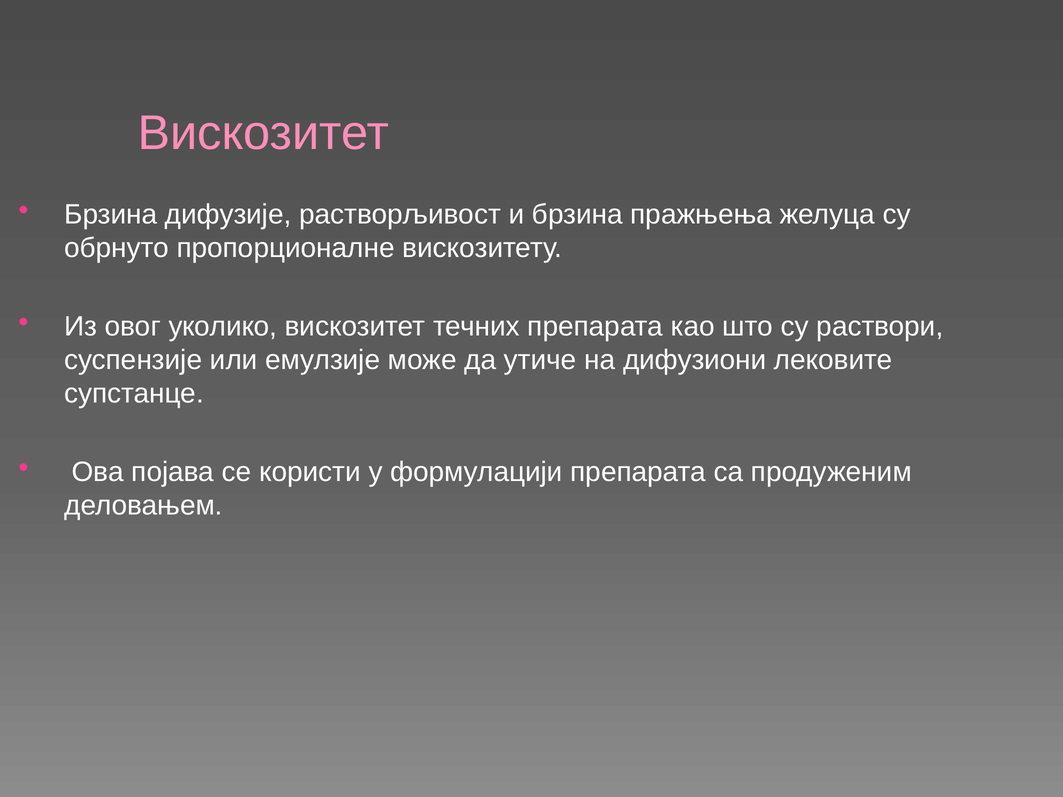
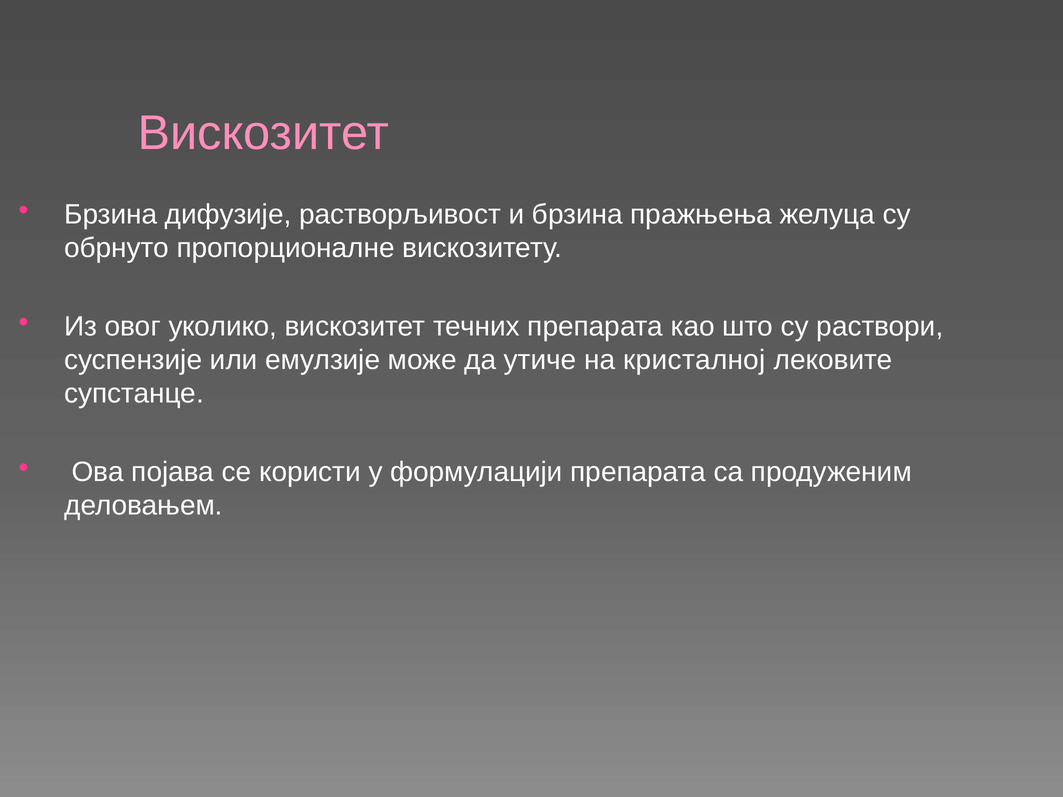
дифузиони: дифузиони -> кристалној (694, 360)
